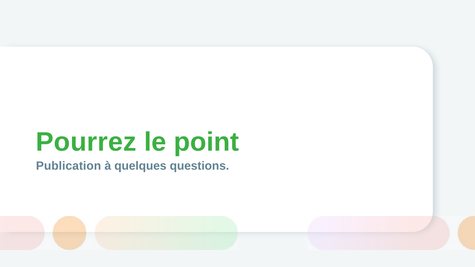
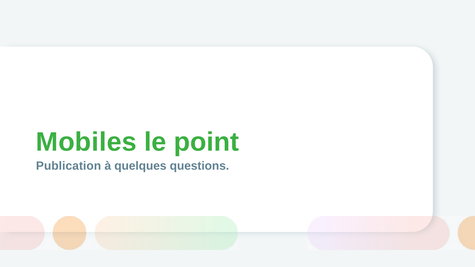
Pourrez: Pourrez -> Mobiles (86, 142)
